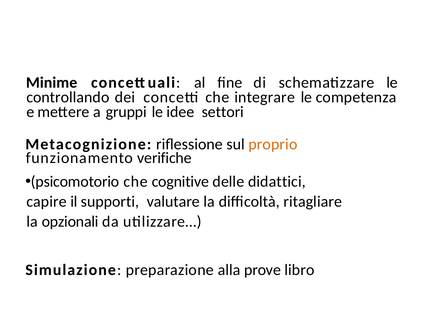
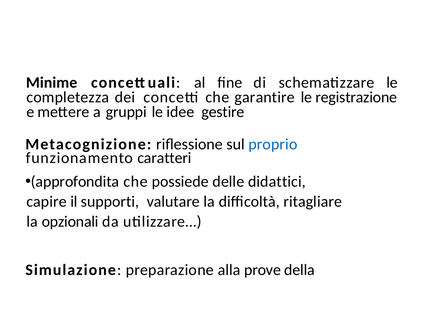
controllando: controllando -> completezza (68, 97)
integrare: integrare -> garantire (265, 97)
competenza: competenza -> registrazione (356, 97)
settori: settori -> gestire (223, 112)
proprio colour: orange -> blue (273, 145)
verifiche: verifiche -> caratteri (164, 158)
psicomotorio: psicomotorio -> approfondita (75, 182)
cognitive: cognitive -> possiede (180, 182)
libro: libro -> della (300, 270)
